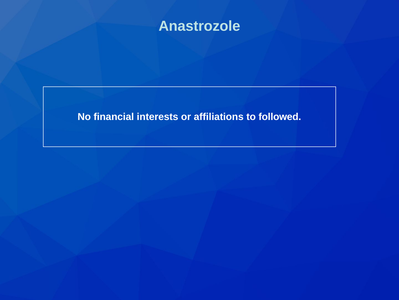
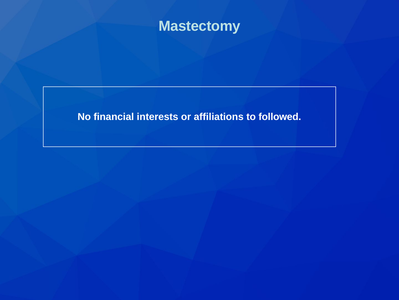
Anastrozole: Anastrozole -> Mastectomy (200, 26)
